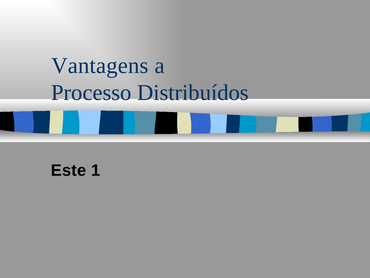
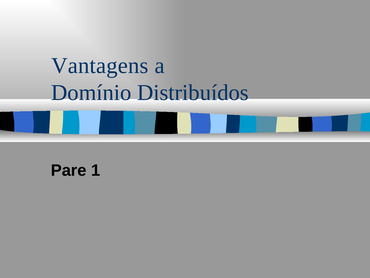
Processo: Processo -> Domínio (91, 93)
Este: Este -> Pare (69, 170)
